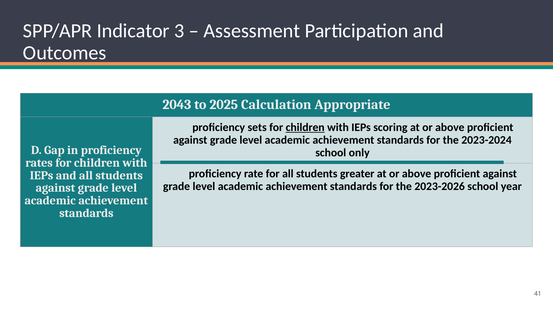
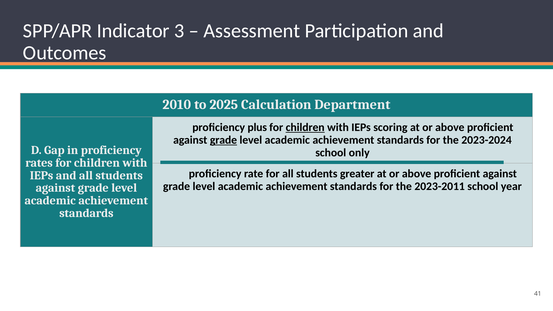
2043: 2043 -> 2010 (177, 105)
Appropriate: Appropriate -> Department (352, 105)
sets: sets -> plus (257, 127)
grade underline: none -> present (223, 140)
2023-2026: 2023-2026 -> 2023-2011 (440, 186)
